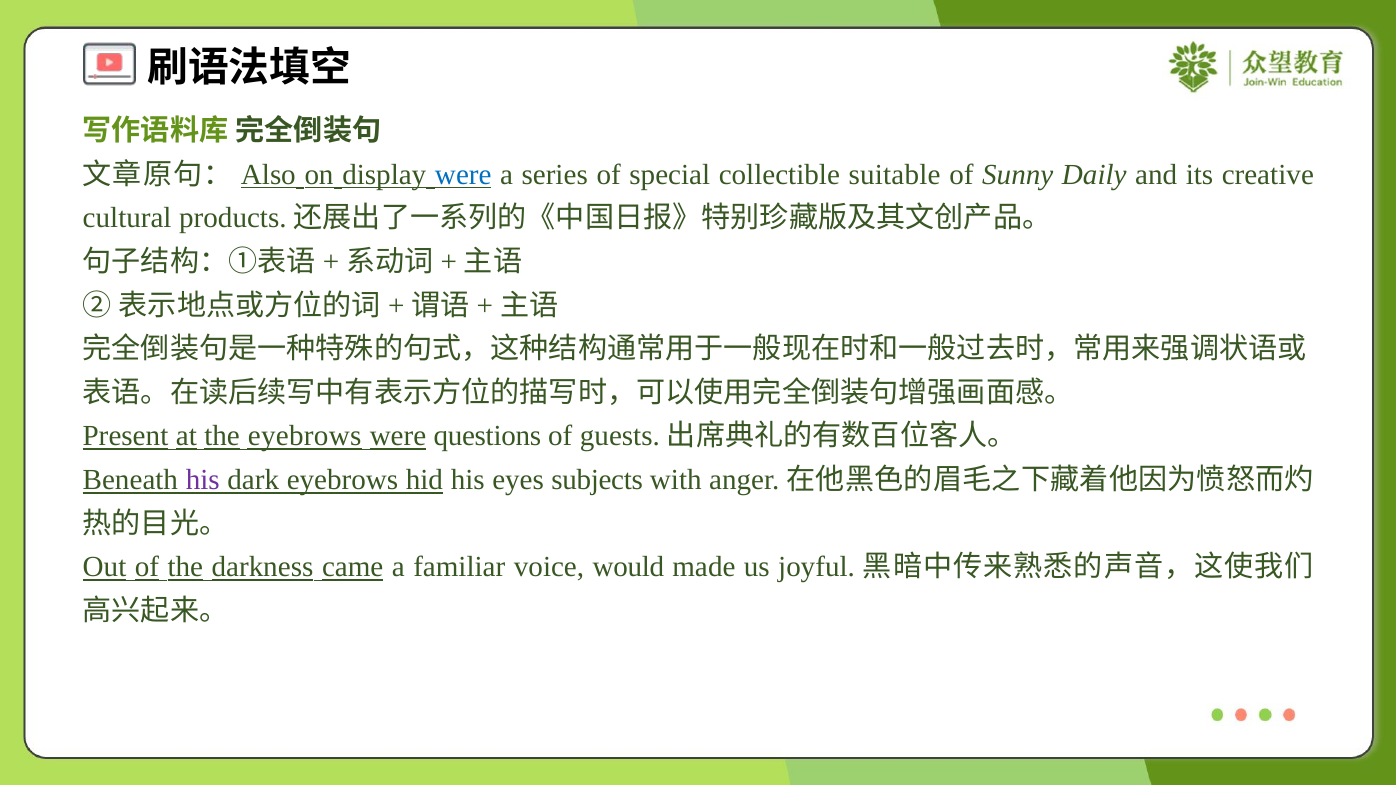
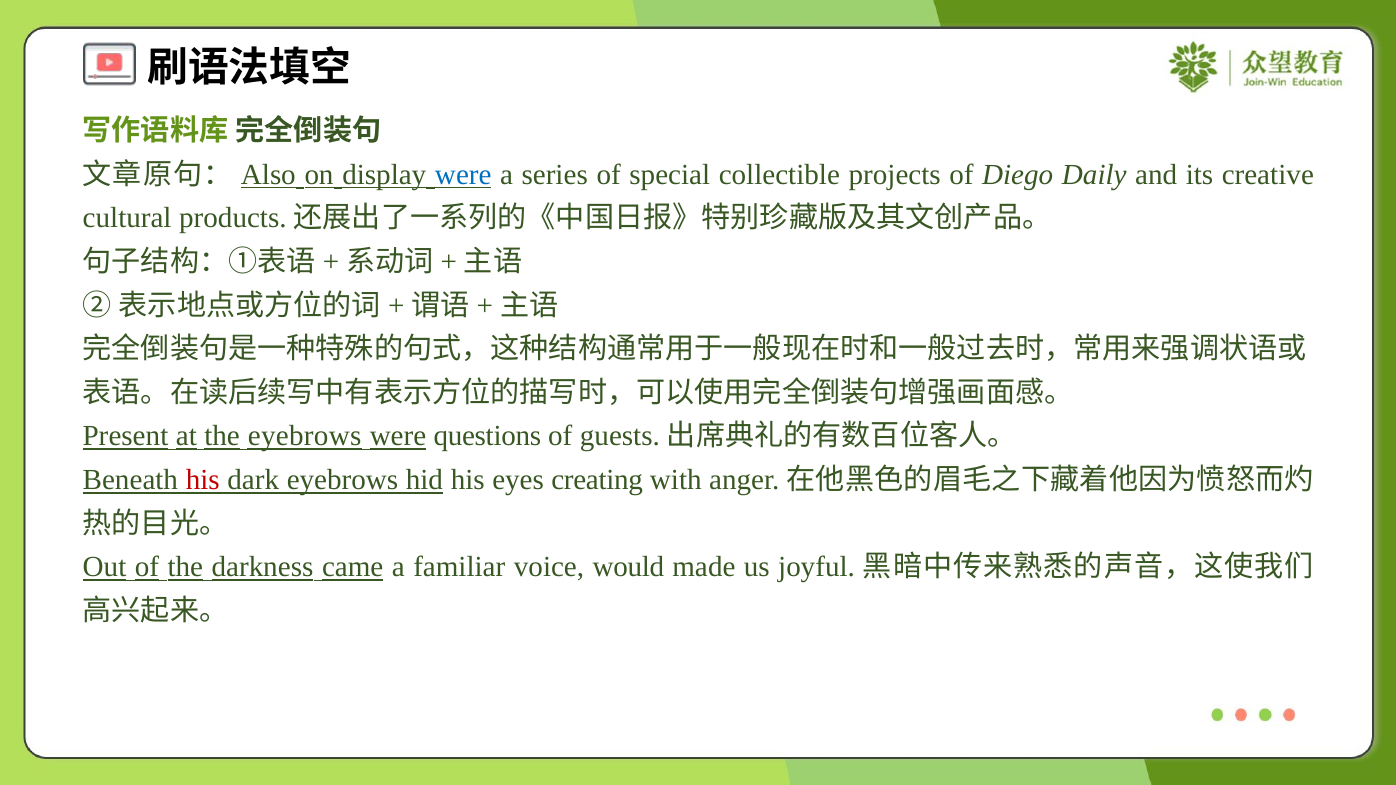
suitable: suitable -> projects (895, 175)
Sunny: Sunny -> Diego (1018, 175)
his colour: purple -> red (203, 480)
subjects: subjects -> creating (597, 480)
